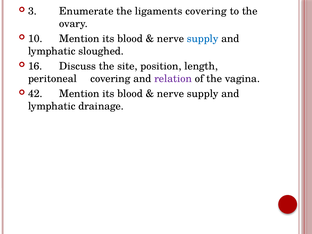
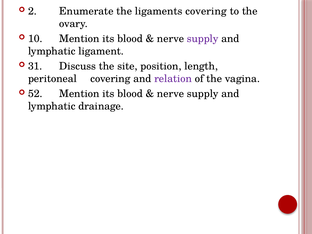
3: 3 -> 2 (32, 11)
supply colour: blue -> purple (203, 39)
sloughed: sloughed -> ligament (101, 51)
16: 16 -> 31 (35, 66)
42: 42 -> 52 (35, 94)
